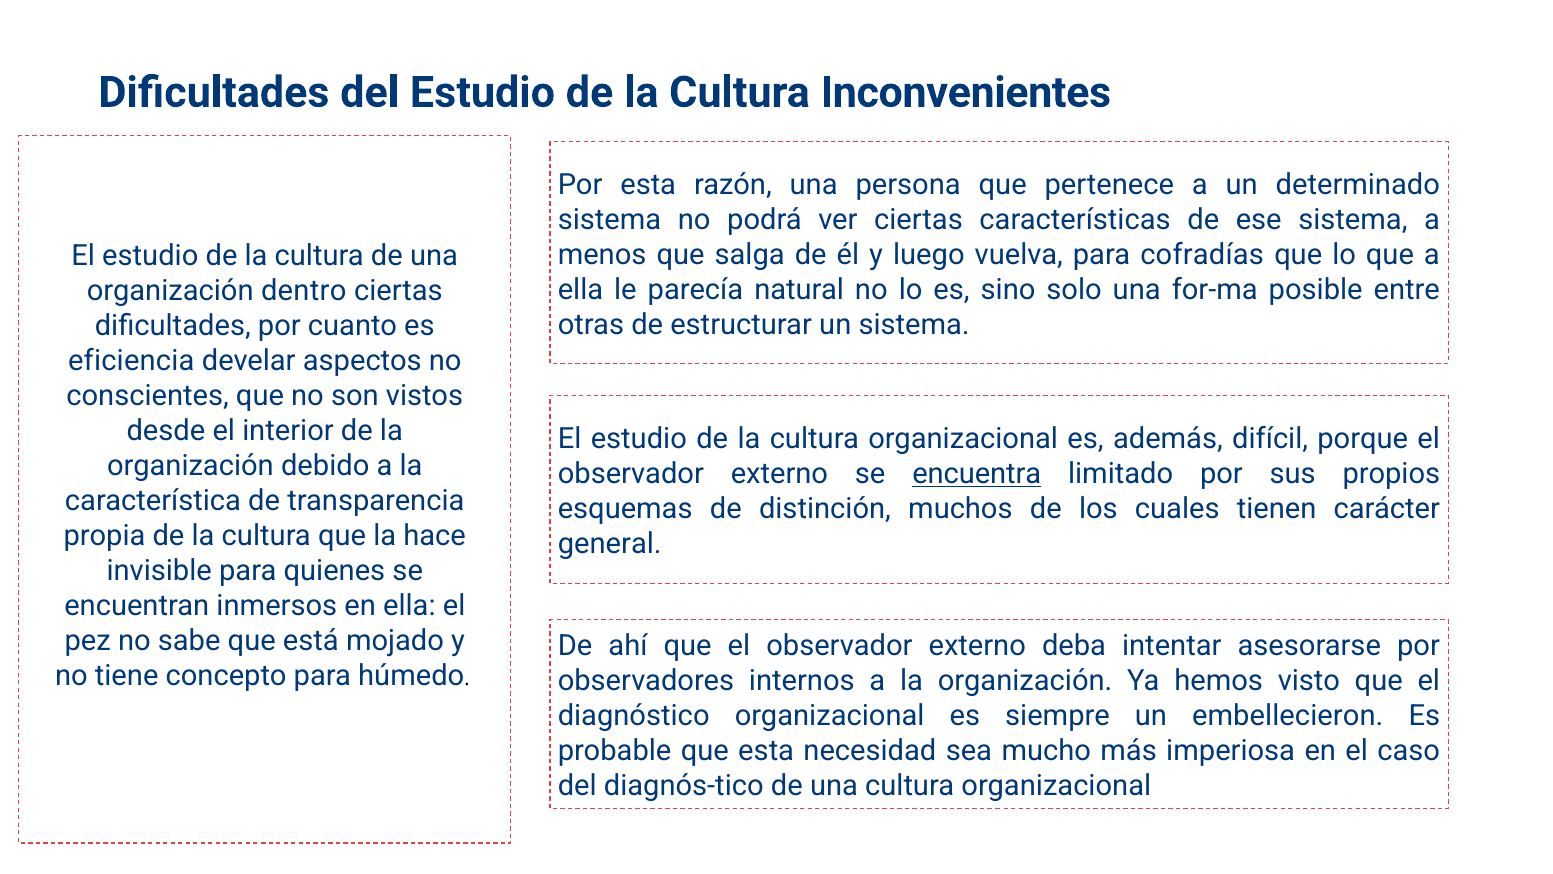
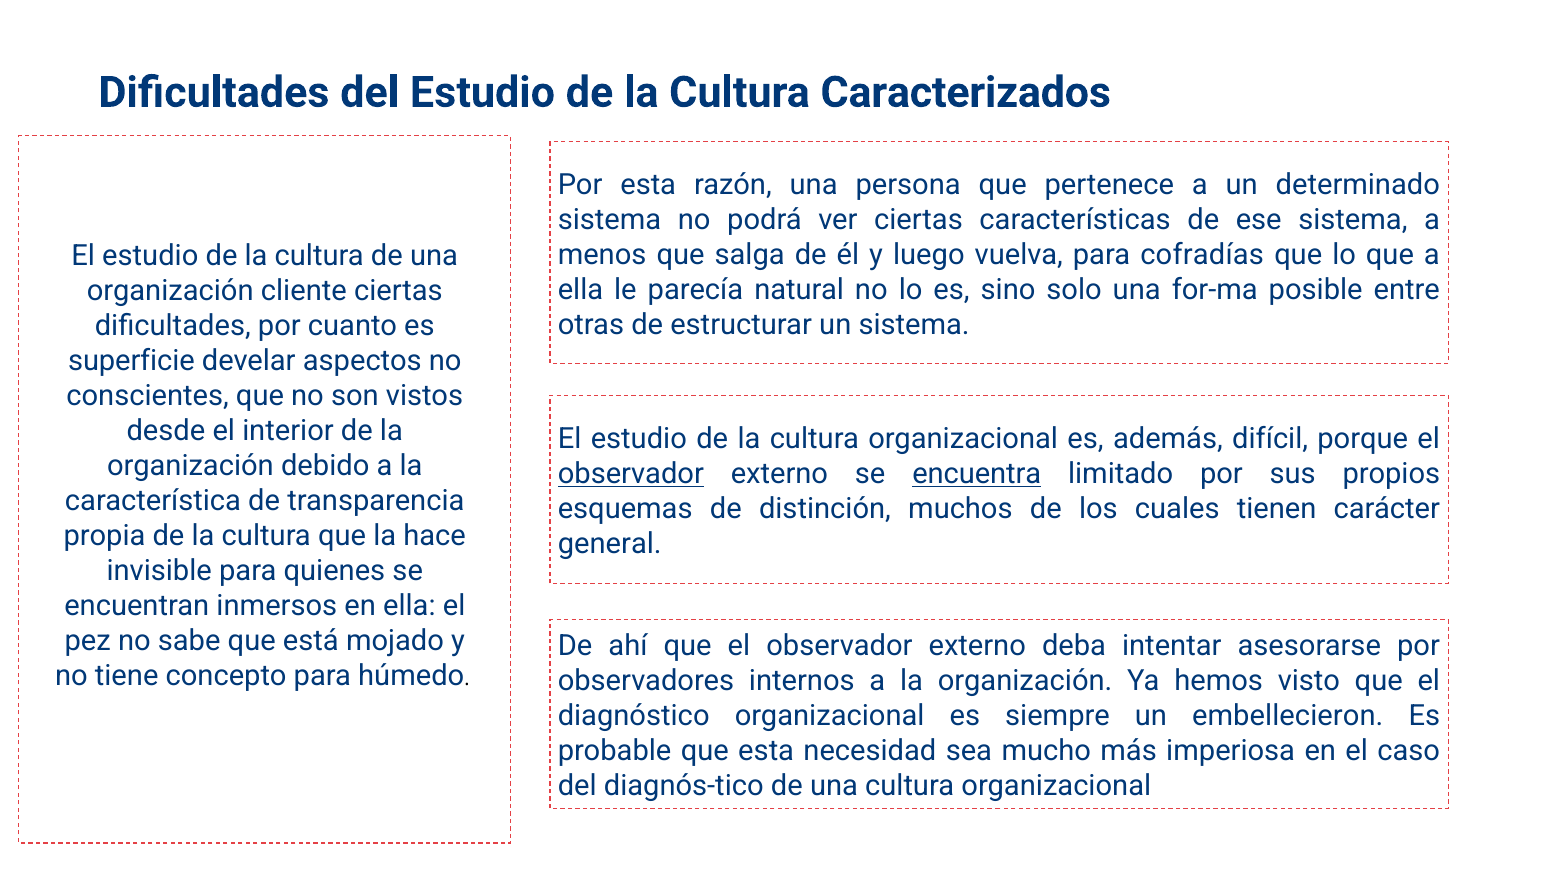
Inconvenientes: Inconvenientes -> Caracterizados (966, 92)
dentro: dentro -> cliente (304, 291)
eficiencia: eficiencia -> superficie (131, 361)
observador underline: none -> present (631, 474)
